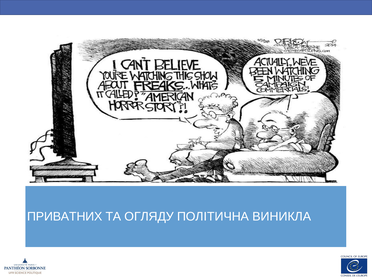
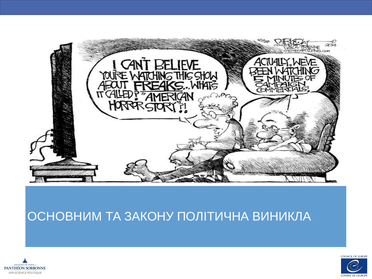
ПРИВАТНИХ: ПРИВАТНИХ -> ОСНОВНИМ (65, 216)
ОГЛЯДУ: ОГЛЯДУ -> ЗАКОНУ (149, 216)
